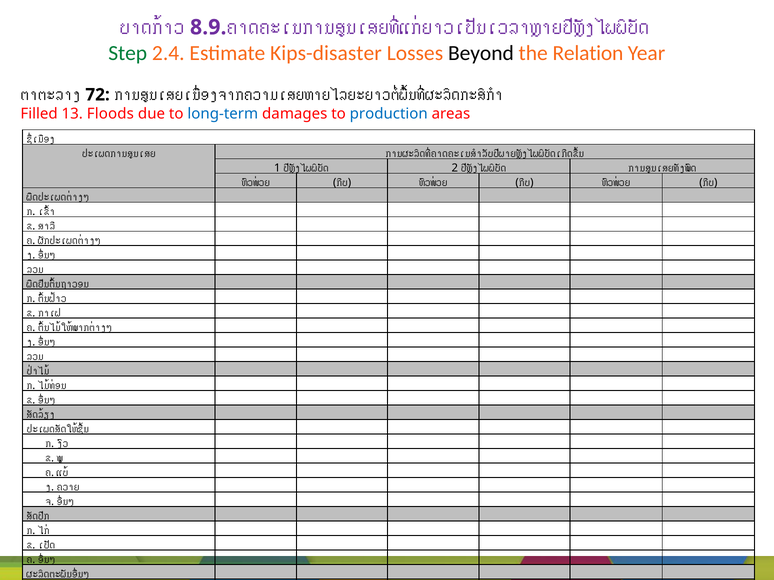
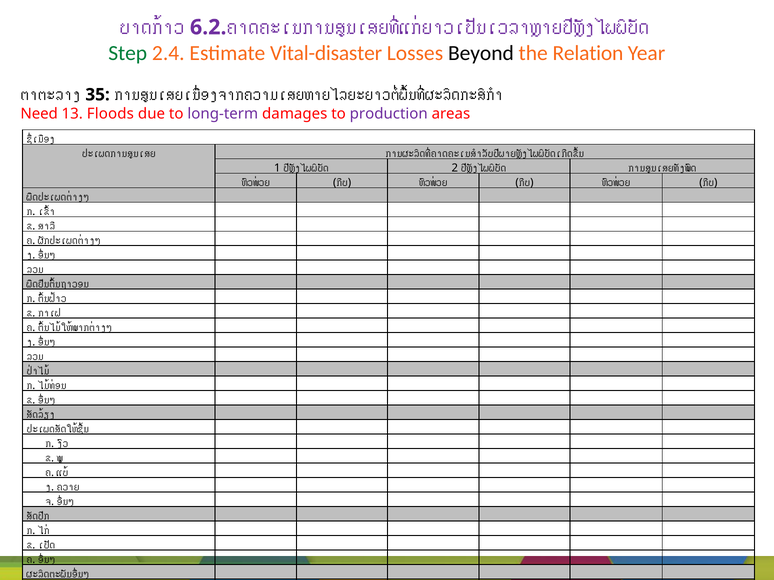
8.9: 8.9 -> 6.2 (208, 27)
Kips-disaster: Kips-disaster -> Vital-disaster (326, 53)
72: 72 -> 35 (98, 95)
Filled: Filled -> Need (39, 114)
long-term colour: blue -> purple (223, 114)
production colour: blue -> purple (389, 114)
